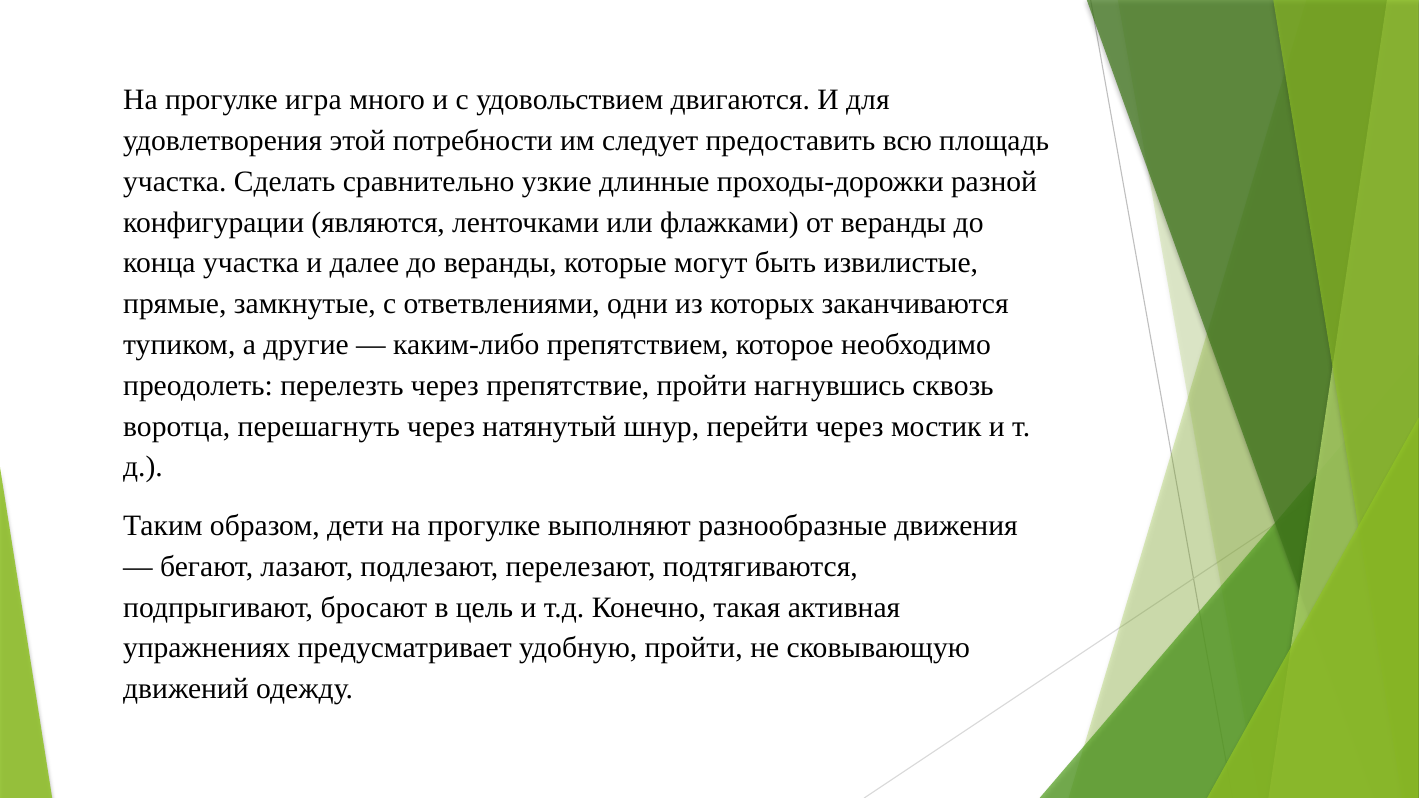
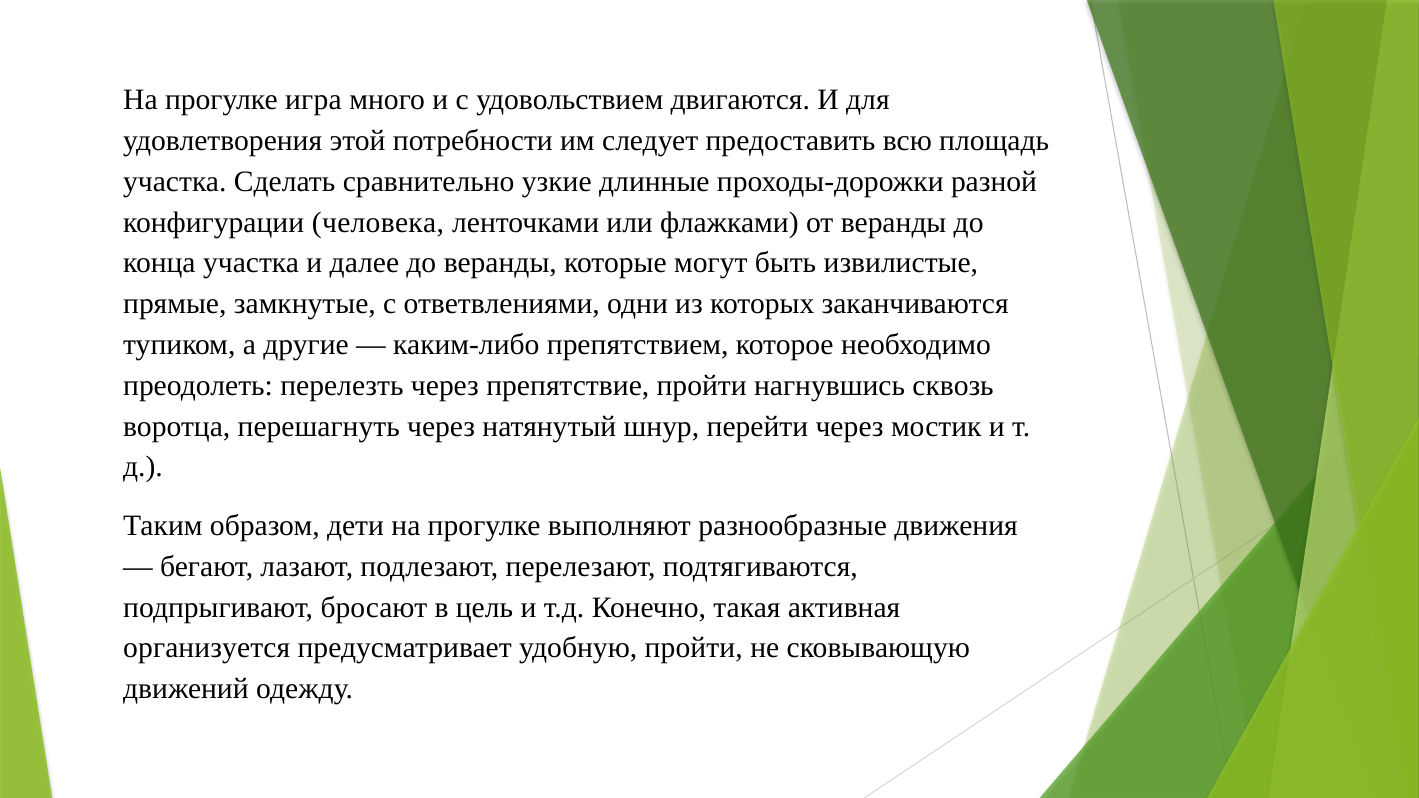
являются: являются -> человека (378, 222)
упражнениях: упражнениях -> организуется (207, 648)
